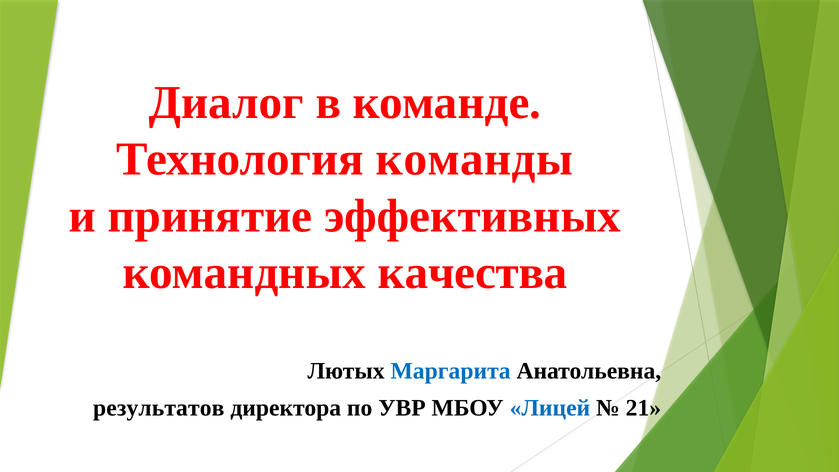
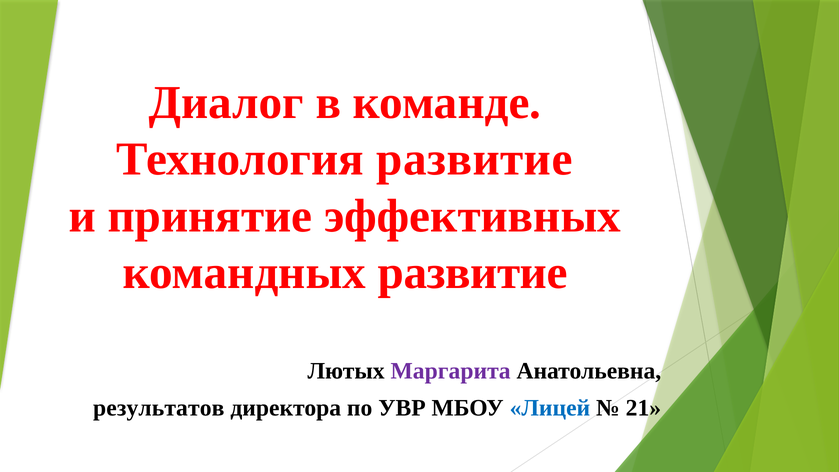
Технология команды: команды -> развитие (474, 159)
командных качества: качества -> развитие (473, 273)
Маргарита colour: blue -> purple (451, 371)
